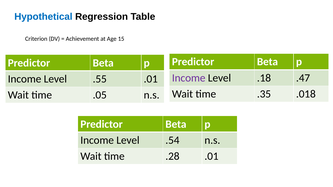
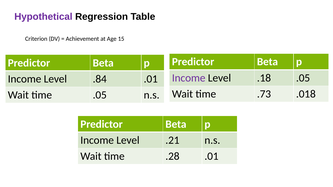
Hypothetical colour: blue -> purple (43, 17)
.18 .47: .47 -> .05 (303, 78)
.55: .55 -> .84 (100, 79)
.35: .35 -> .73 (264, 94)
.54: .54 -> .21 (172, 140)
